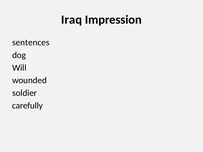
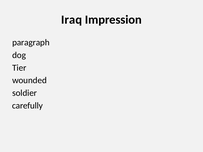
sentences: sentences -> paragraph (31, 43)
Will: Will -> Tier (19, 68)
